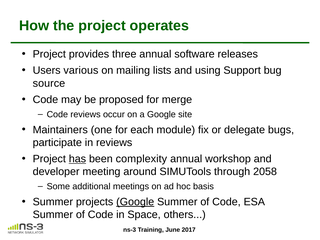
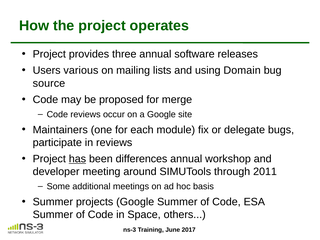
Support: Support -> Domain (242, 70)
complexity: complexity -> differences (141, 159)
2058: 2058 -> 2011 (265, 172)
Google underline: present -> none (135, 202)
